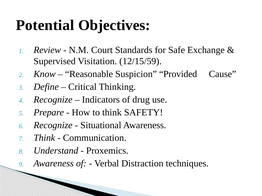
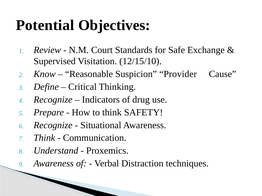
12/15/59: 12/15/59 -> 12/15/10 (140, 61)
Provided: Provided -> Provider (178, 74)
